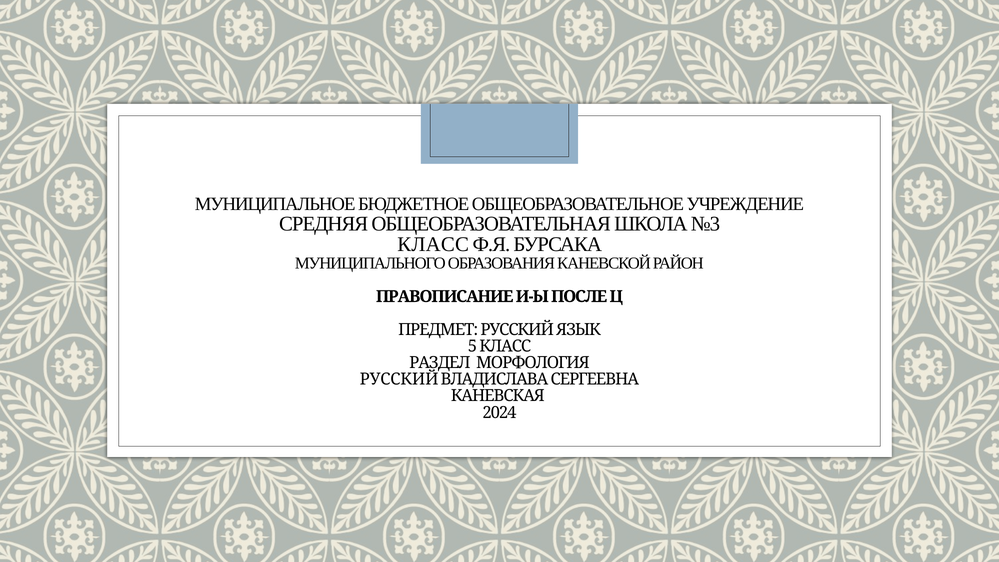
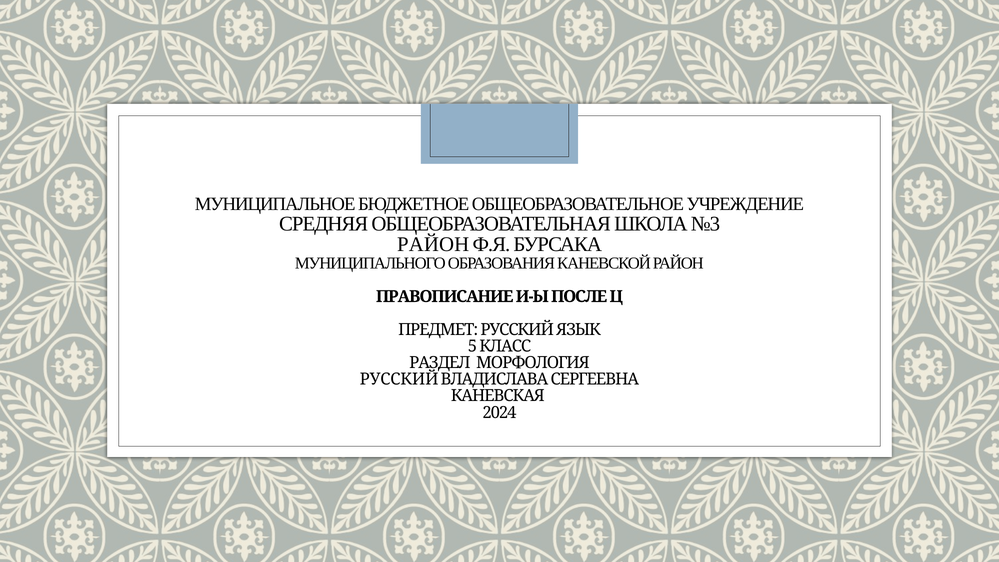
КЛАСС: КЛАСС -> РАЙОН (433, 245)
